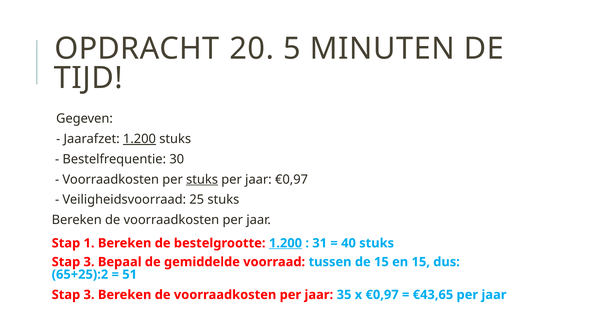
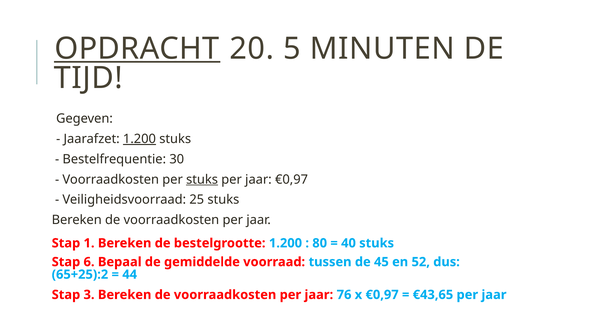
OPDRACHT underline: none -> present (137, 48)
1.200 underline: present -> none (285, 243)
31: 31 -> 80 (320, 243)
3: 3 -> 6 (89, 261)
de 15: 15 -> 45 (381, 261)
en 15: 15 -> 52 (421, 261)
51: 51 -> 44 (130, 274)
35: 35 -> 76 (344, 294)
